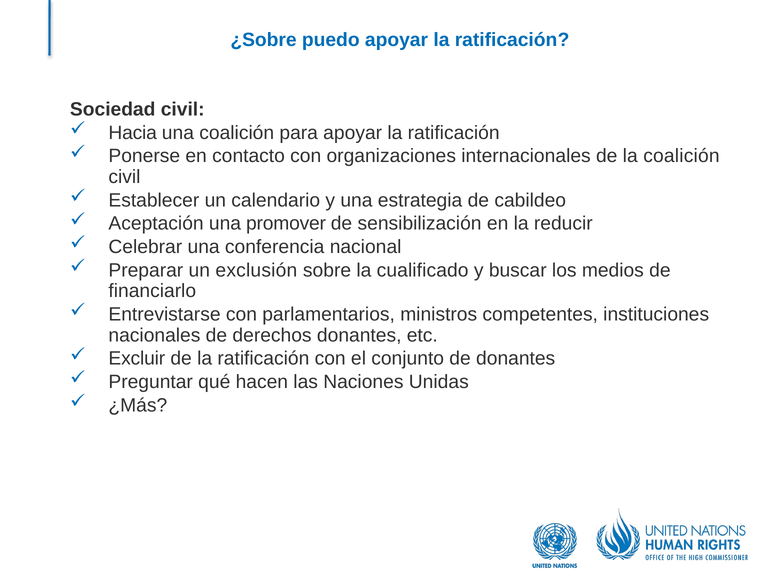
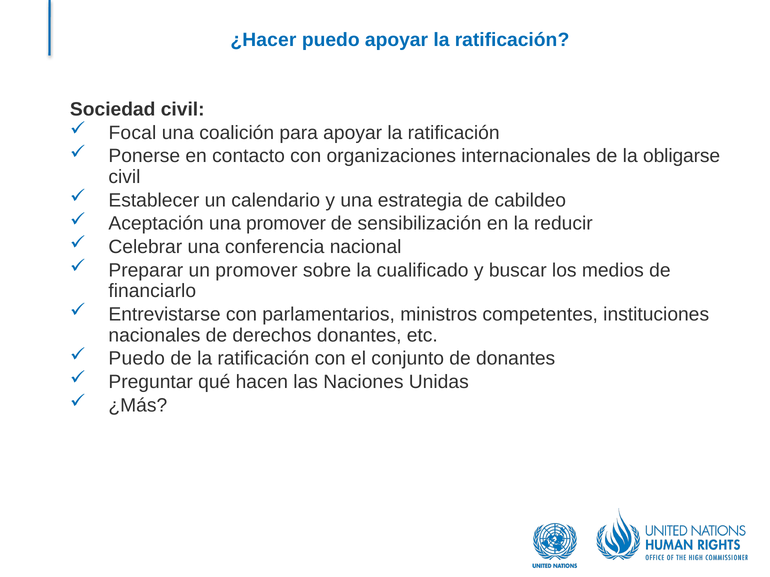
¿Sobre: ¿Sobre -> ¿Hacer (263, 40)
Hacia: Hacia -> Focal (132, 133)
la coalición: coalición -> obligarse (682, 156)
un exclusión: exclusión -> promover (256, 271)
Excluir: Excluir -> Puedo (137, 359)
